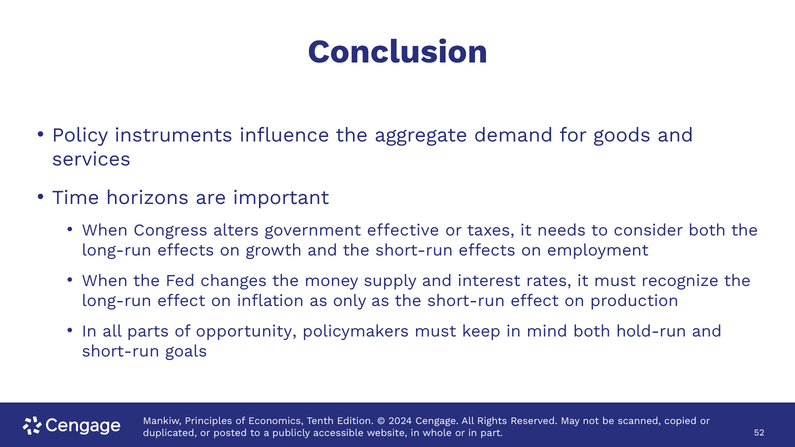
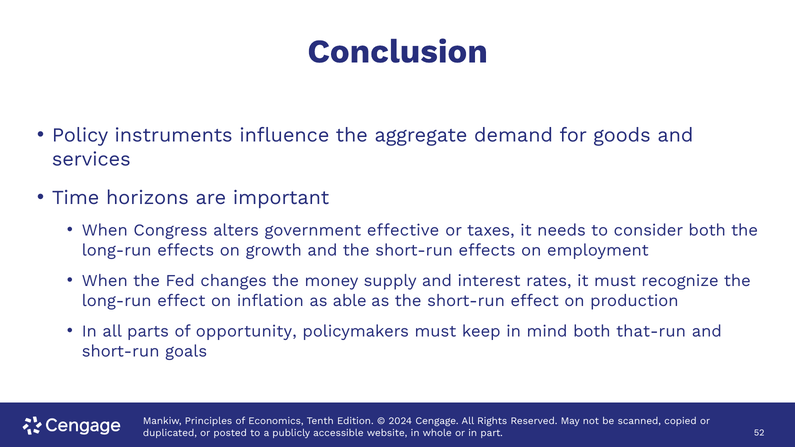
only: only -> able (350, 301)
hold-run: hold-run -> that-run (651, 331)
